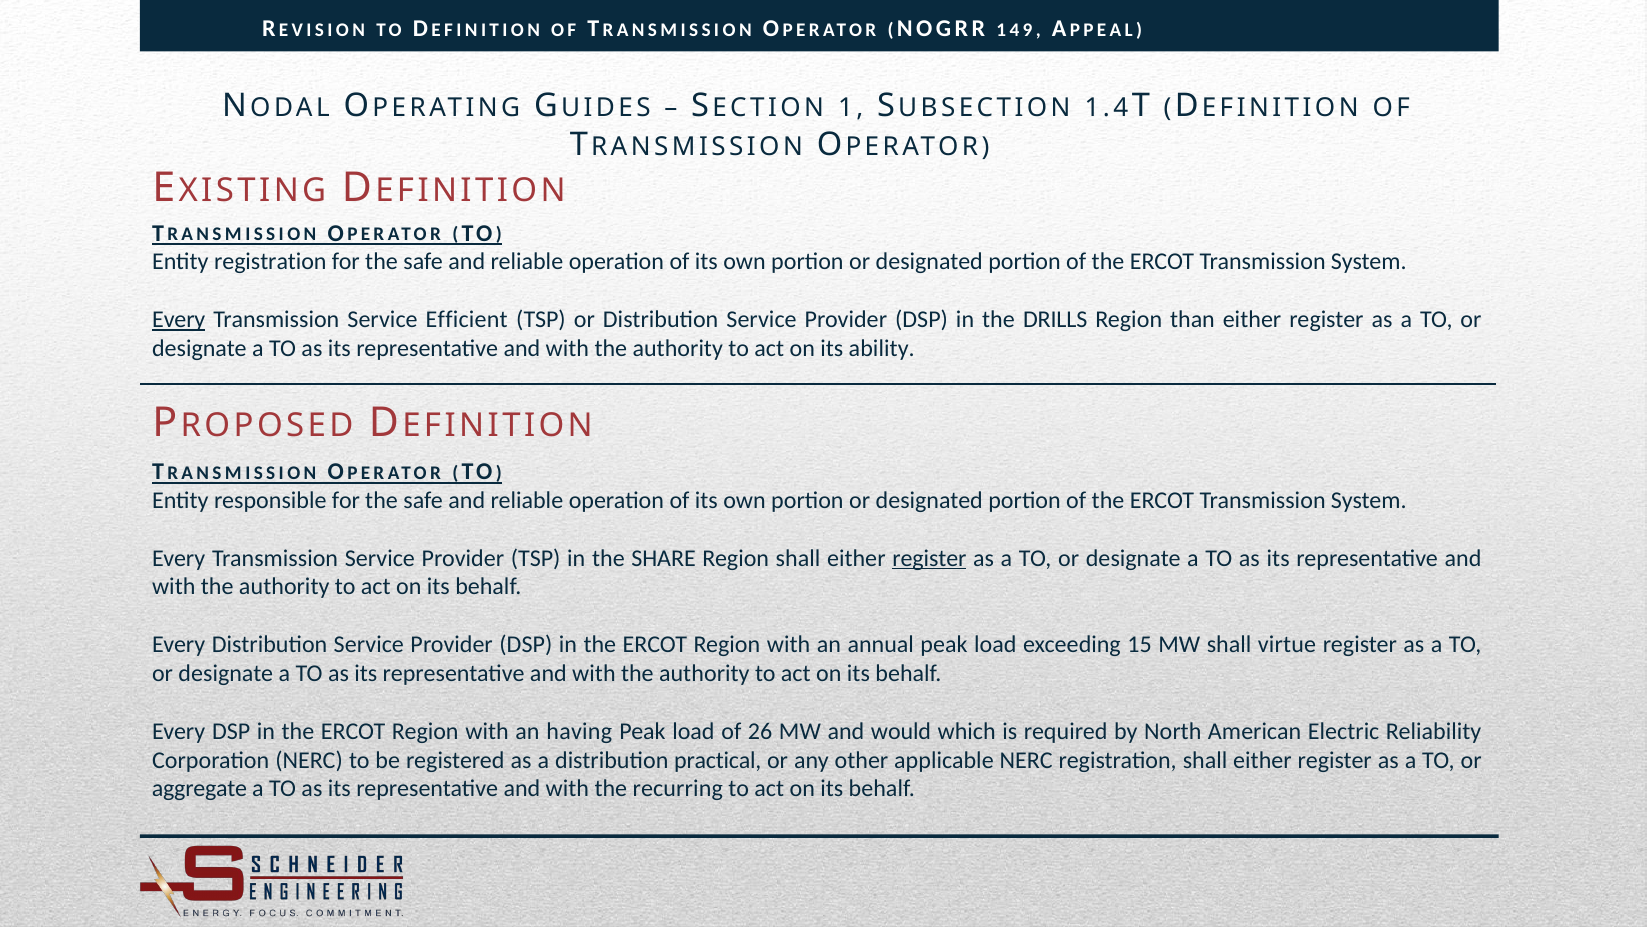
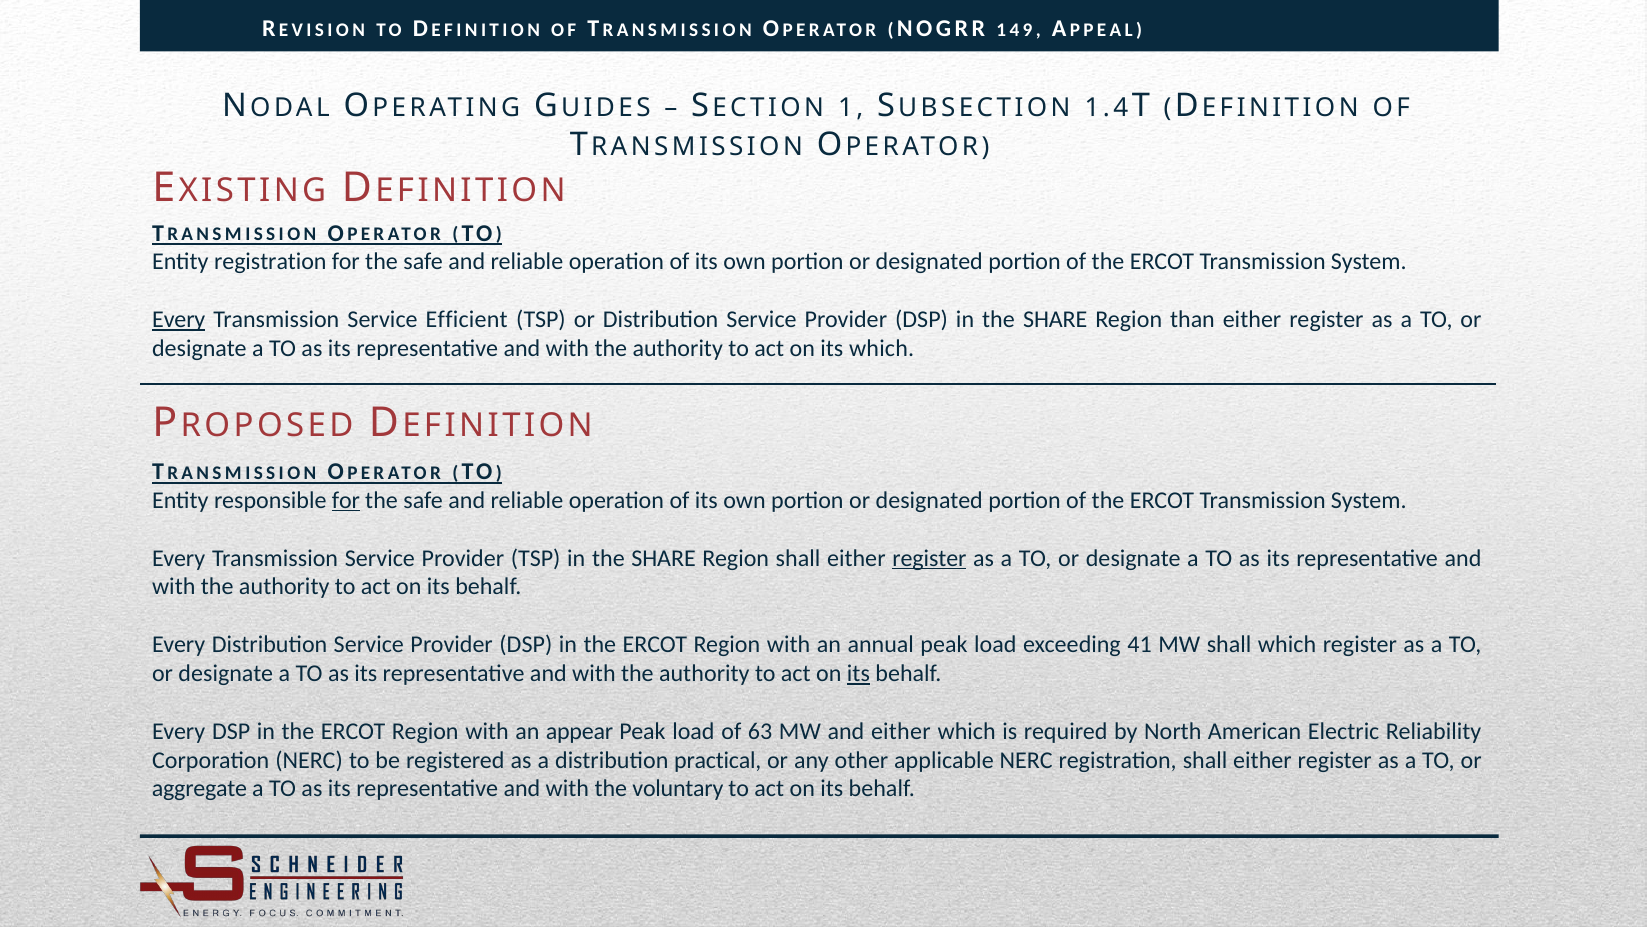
DSP in the DRILLS: DRILLS -> SHARE (1055, 319)
its ability: ability -> which (882, 348)
for underline: none -> present (346, 500)
15: 15 -> 41 (1140, 644)
shall virtue: virtue -> which (1287, 644)
its underline: none -> present (858, 673)
having: having -> appear (580, 731)
26: 26 -> 63 (760, 731)
and would: would -> either (901, 731)
recurring: recurring -> voluntary (678, 788)
